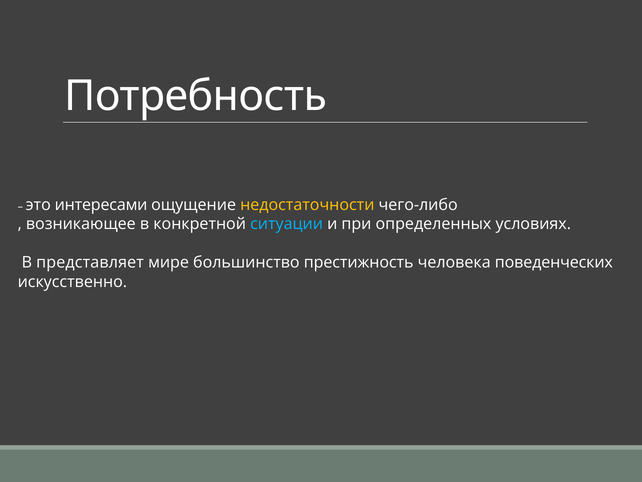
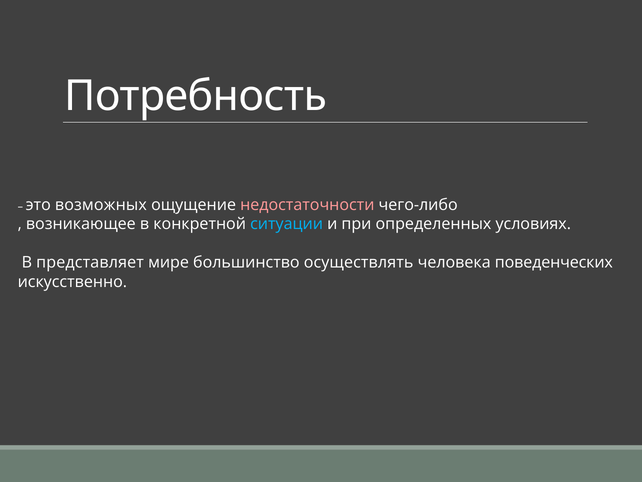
интересами: интересами -> возможных (101, 205)
недостаточности colour: yellow -> pink (307, 205)
престижность: престижность -> осуществлять (359, 262)
